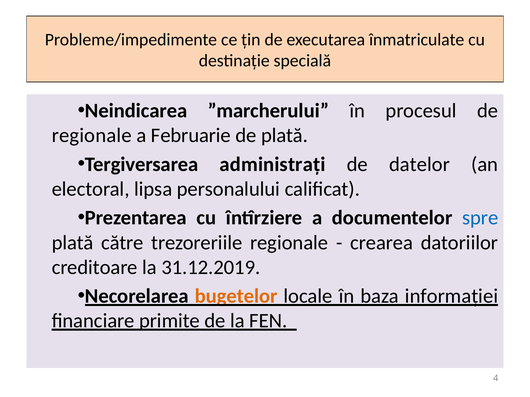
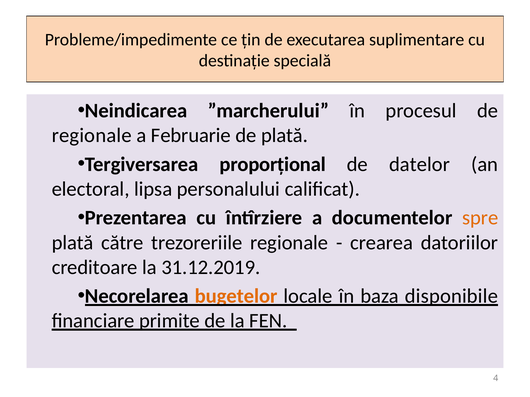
înmatriculate: înmatriculate -> suplimentare (417, 40)
administrați: administrați -> proporțional (273, 164)
spre colour: blue -> orange (480, 218)
informației: informației -> disponibile (451, 296)
